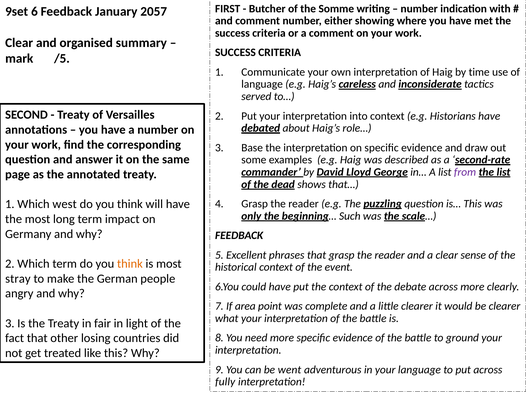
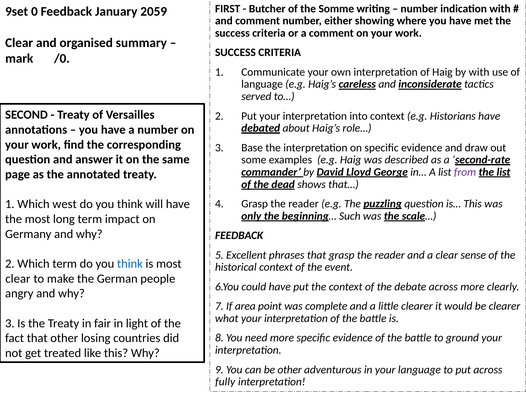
6: 6 -> 0 (34, 11)
2057: 2057 -> 2059 (154, 11)
/5: /5 -> /0 (62, 59)
by time: time -> with (479, 72)
think colour: orange -> blue (130, 264)
stray: stray -> clear (18, 279)
be went: went -> other (290, 370)
